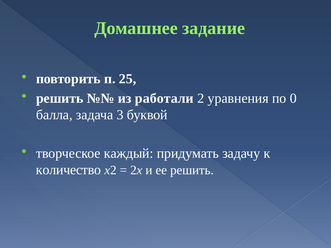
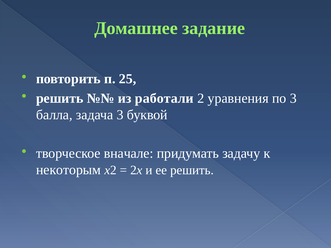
по 0: 0 -> 3 (293, 98)
каждый: каждый -> вначале (129, 154)
количество: количество -> некоторым (68, 170)
